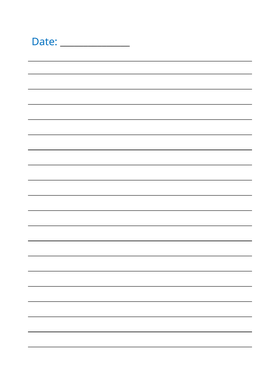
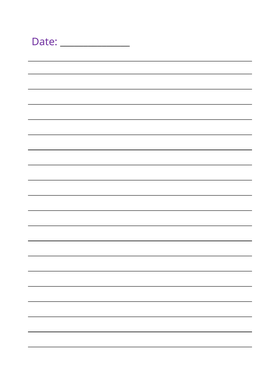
Date colour: blue -> purple (45, 42)
